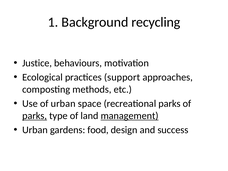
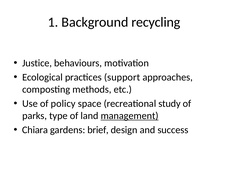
of urban: urban -> policy (63, 104)
recreational parks: parks -> study (170, 104)
parks underline: present -> none (35, 116)
Urban: Urban -> Chiara (35, 130)
food: food -> brief (98, 130)
